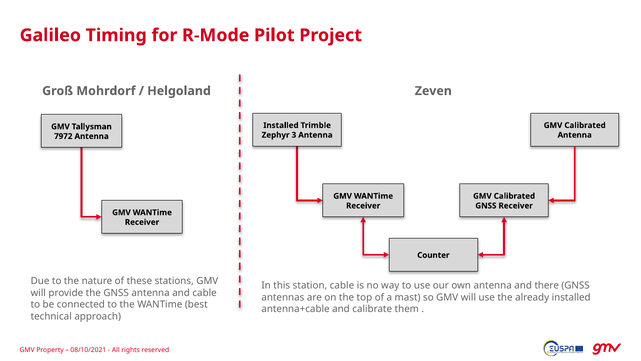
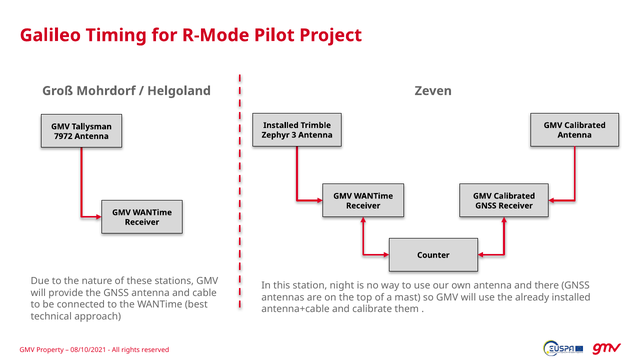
station cable: cable -> night (342, 285)
